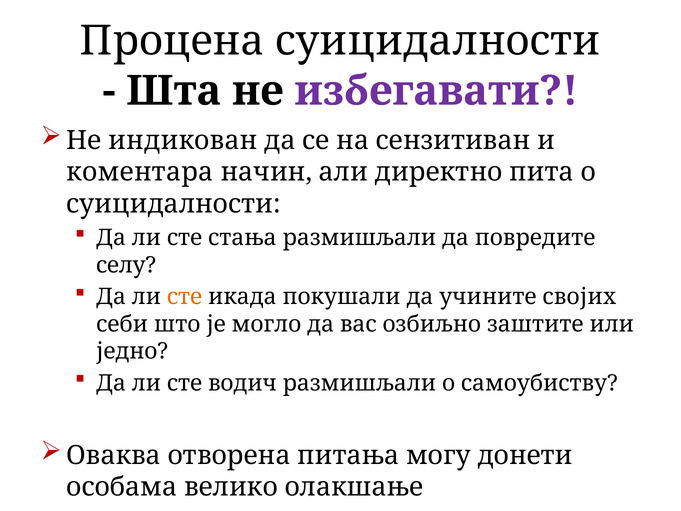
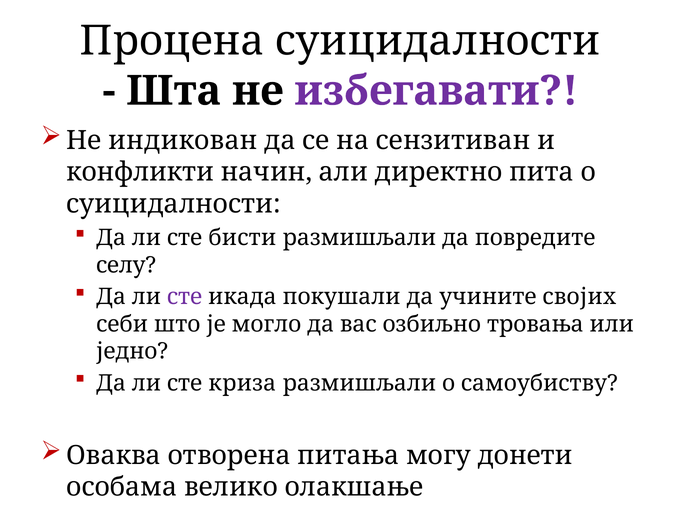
коментара: коментара -> конфликти (140, 172)
стања: стања -> бисти (242, 238)
сте colour: orange -> purple (185, 297)
заштите: заштите -> тровања (535, 324)
водич: водич -> криза (242, 383)
